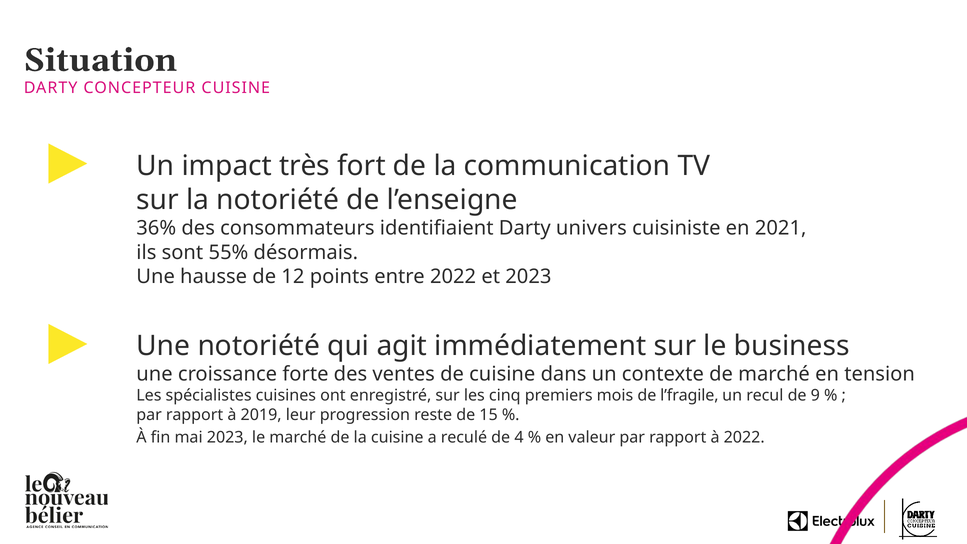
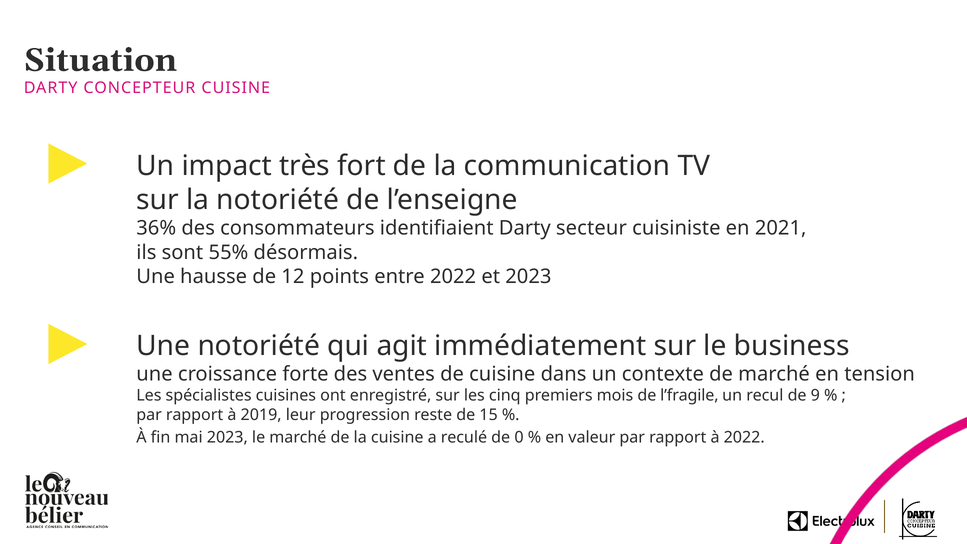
univers: univers -> secteur (591, 228)
4: 4 -> 0 (519, 438)
